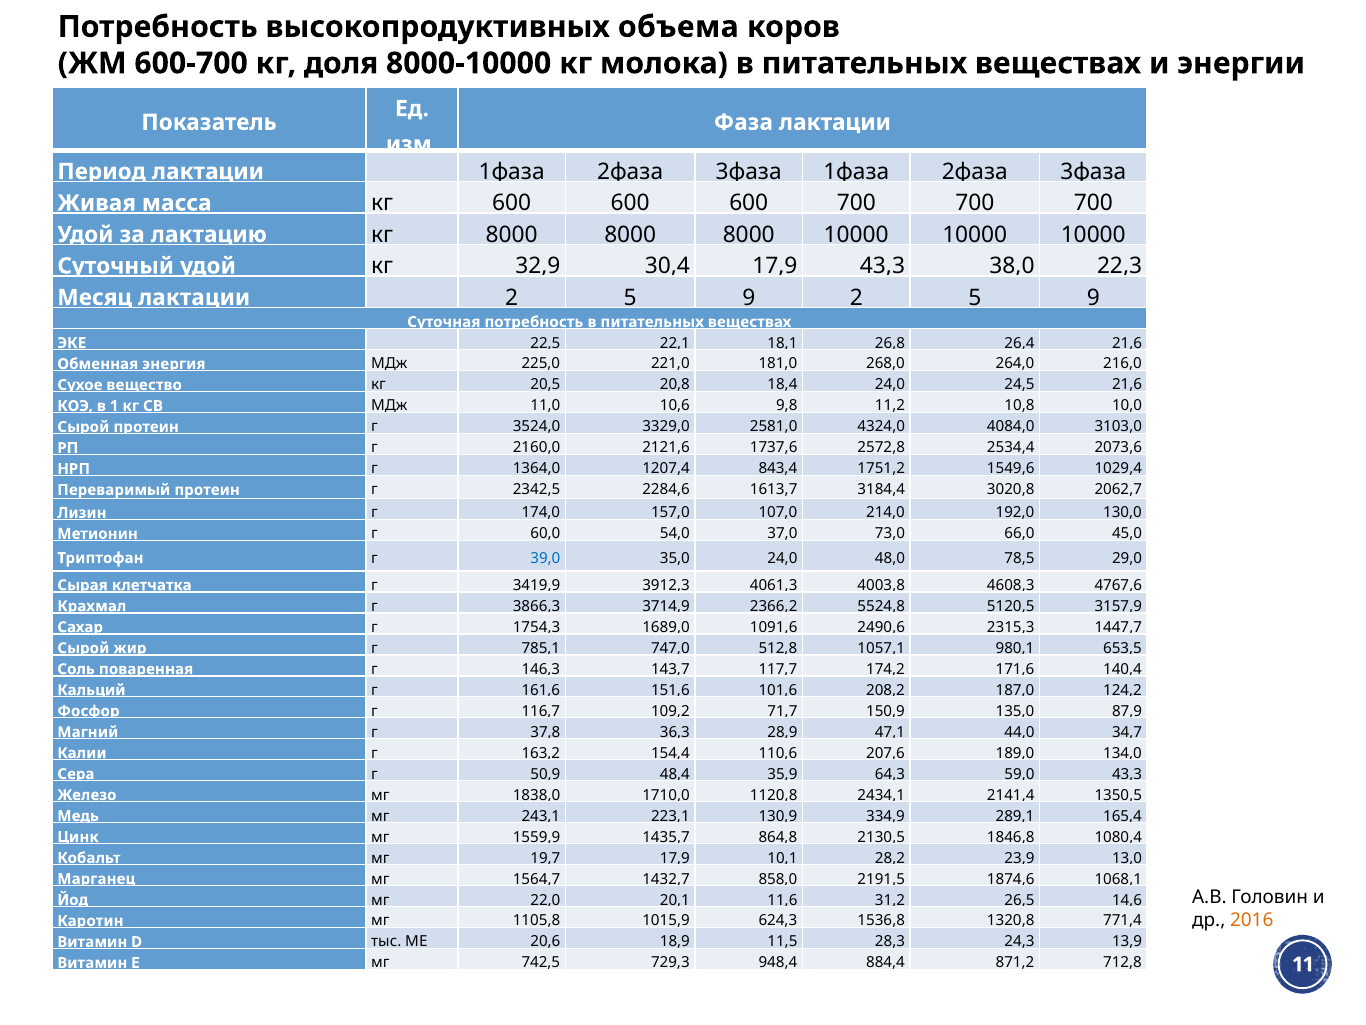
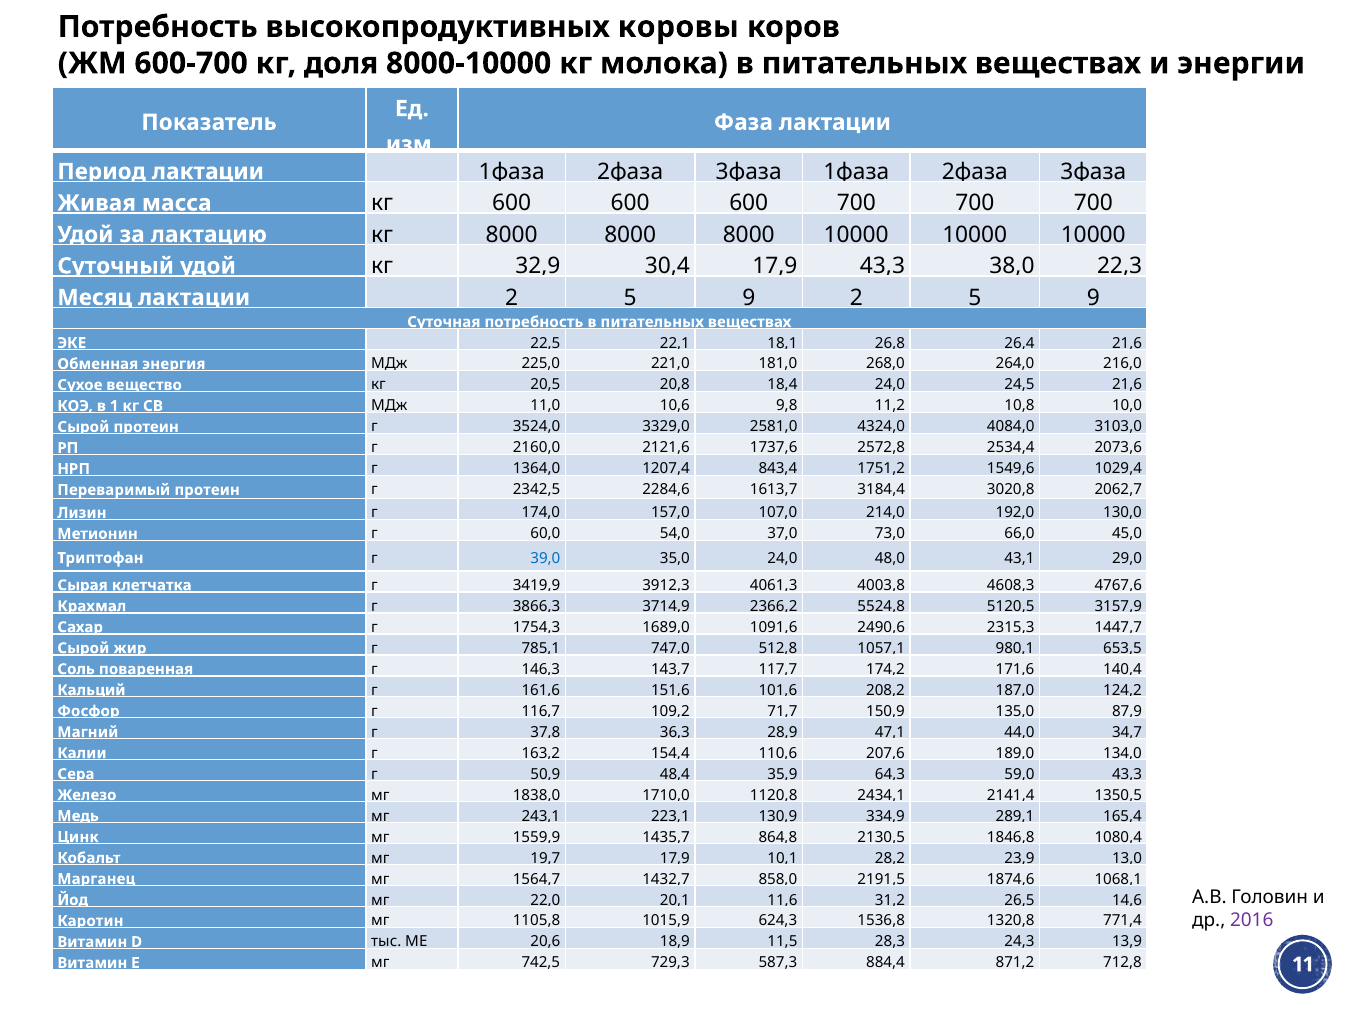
объема: объема -> коровы (678, 27)
78,5: 78,5 -> 43,1 (1020, 558)
2016 colour: orange -> purple (1252, 919)
948,4: 948,4 -> 587,3 (778, 962)
